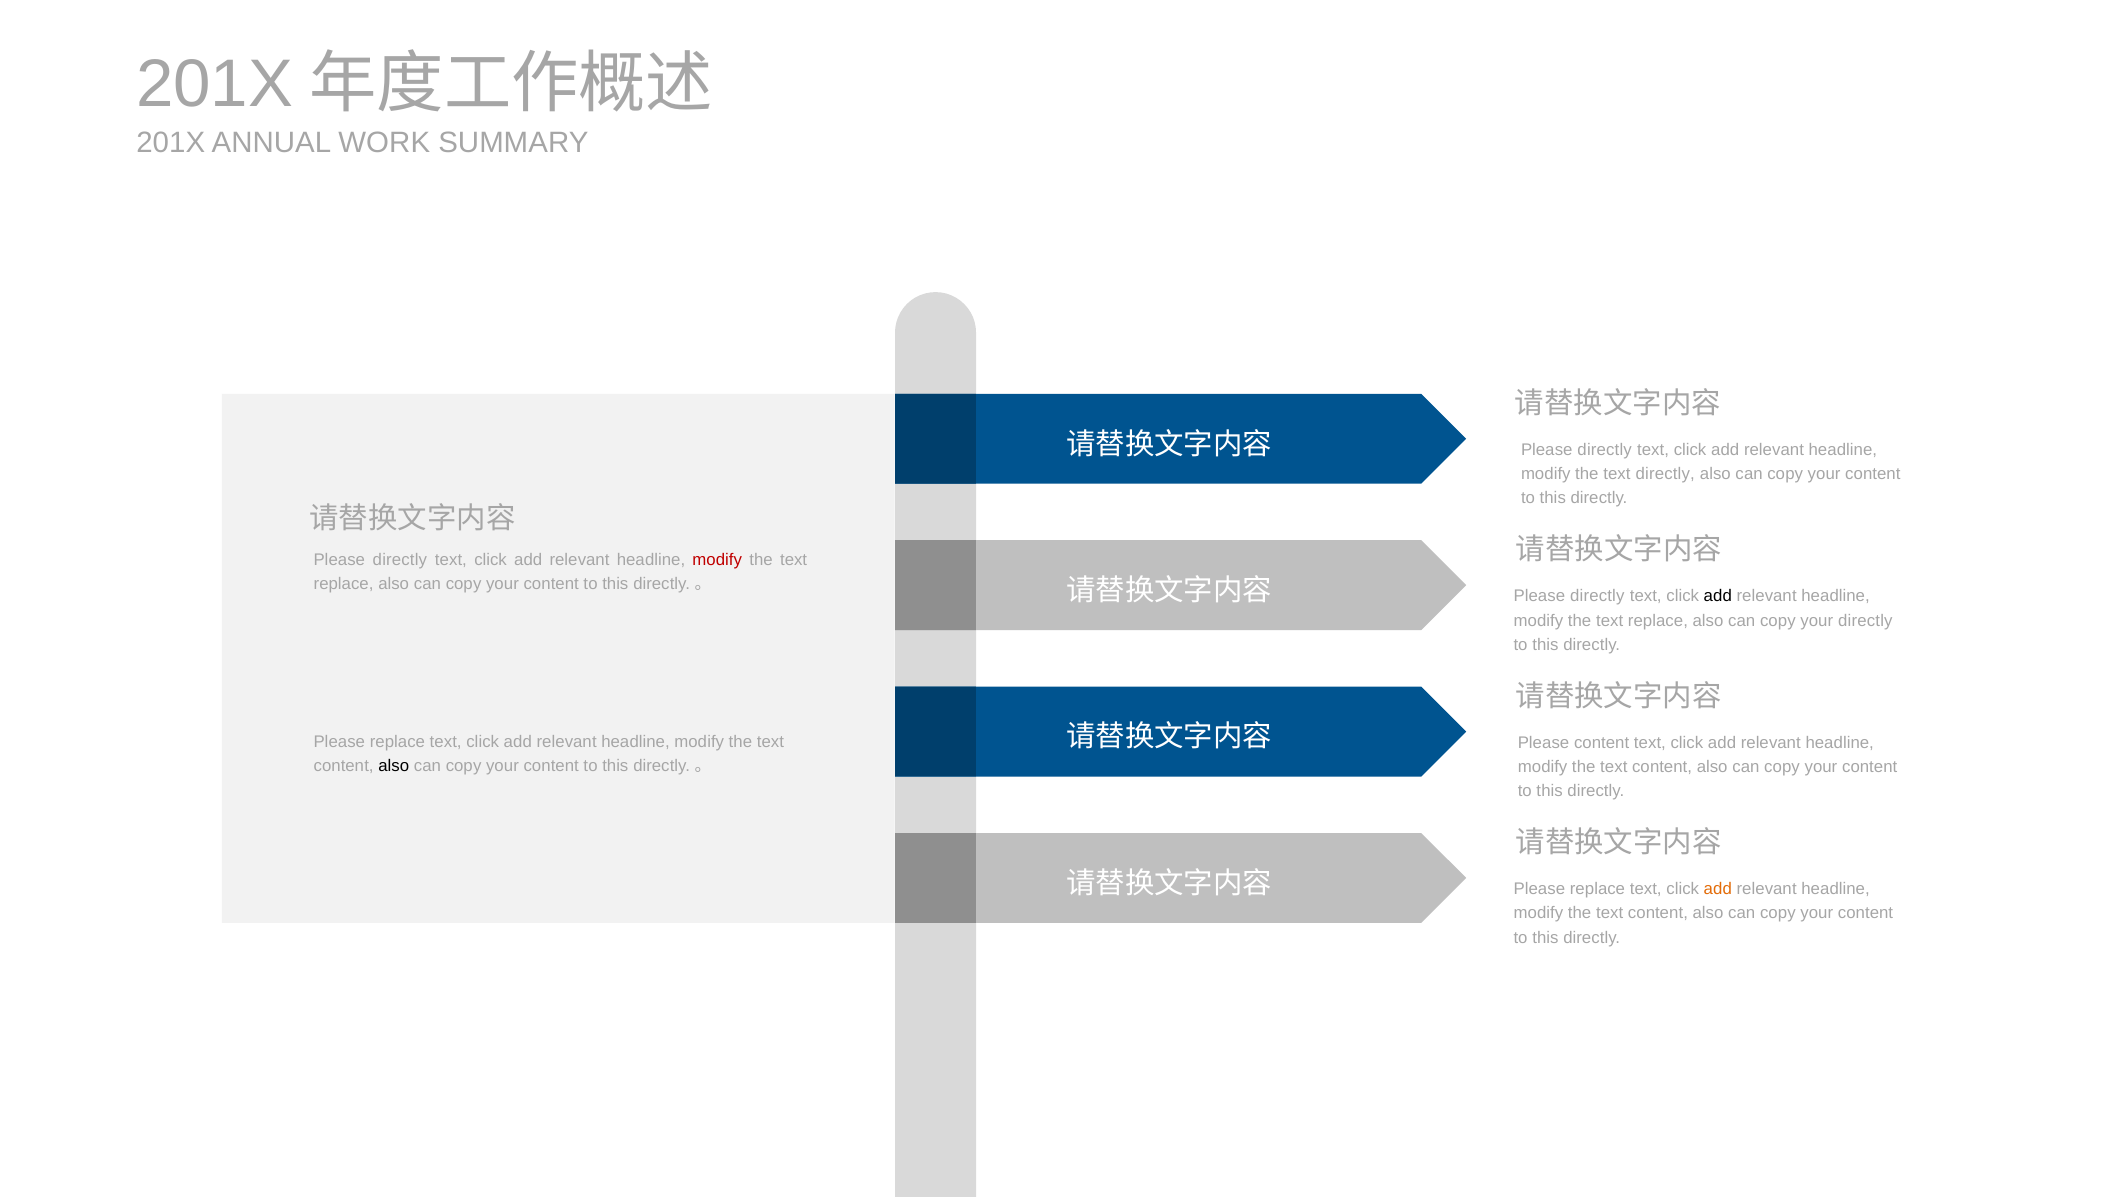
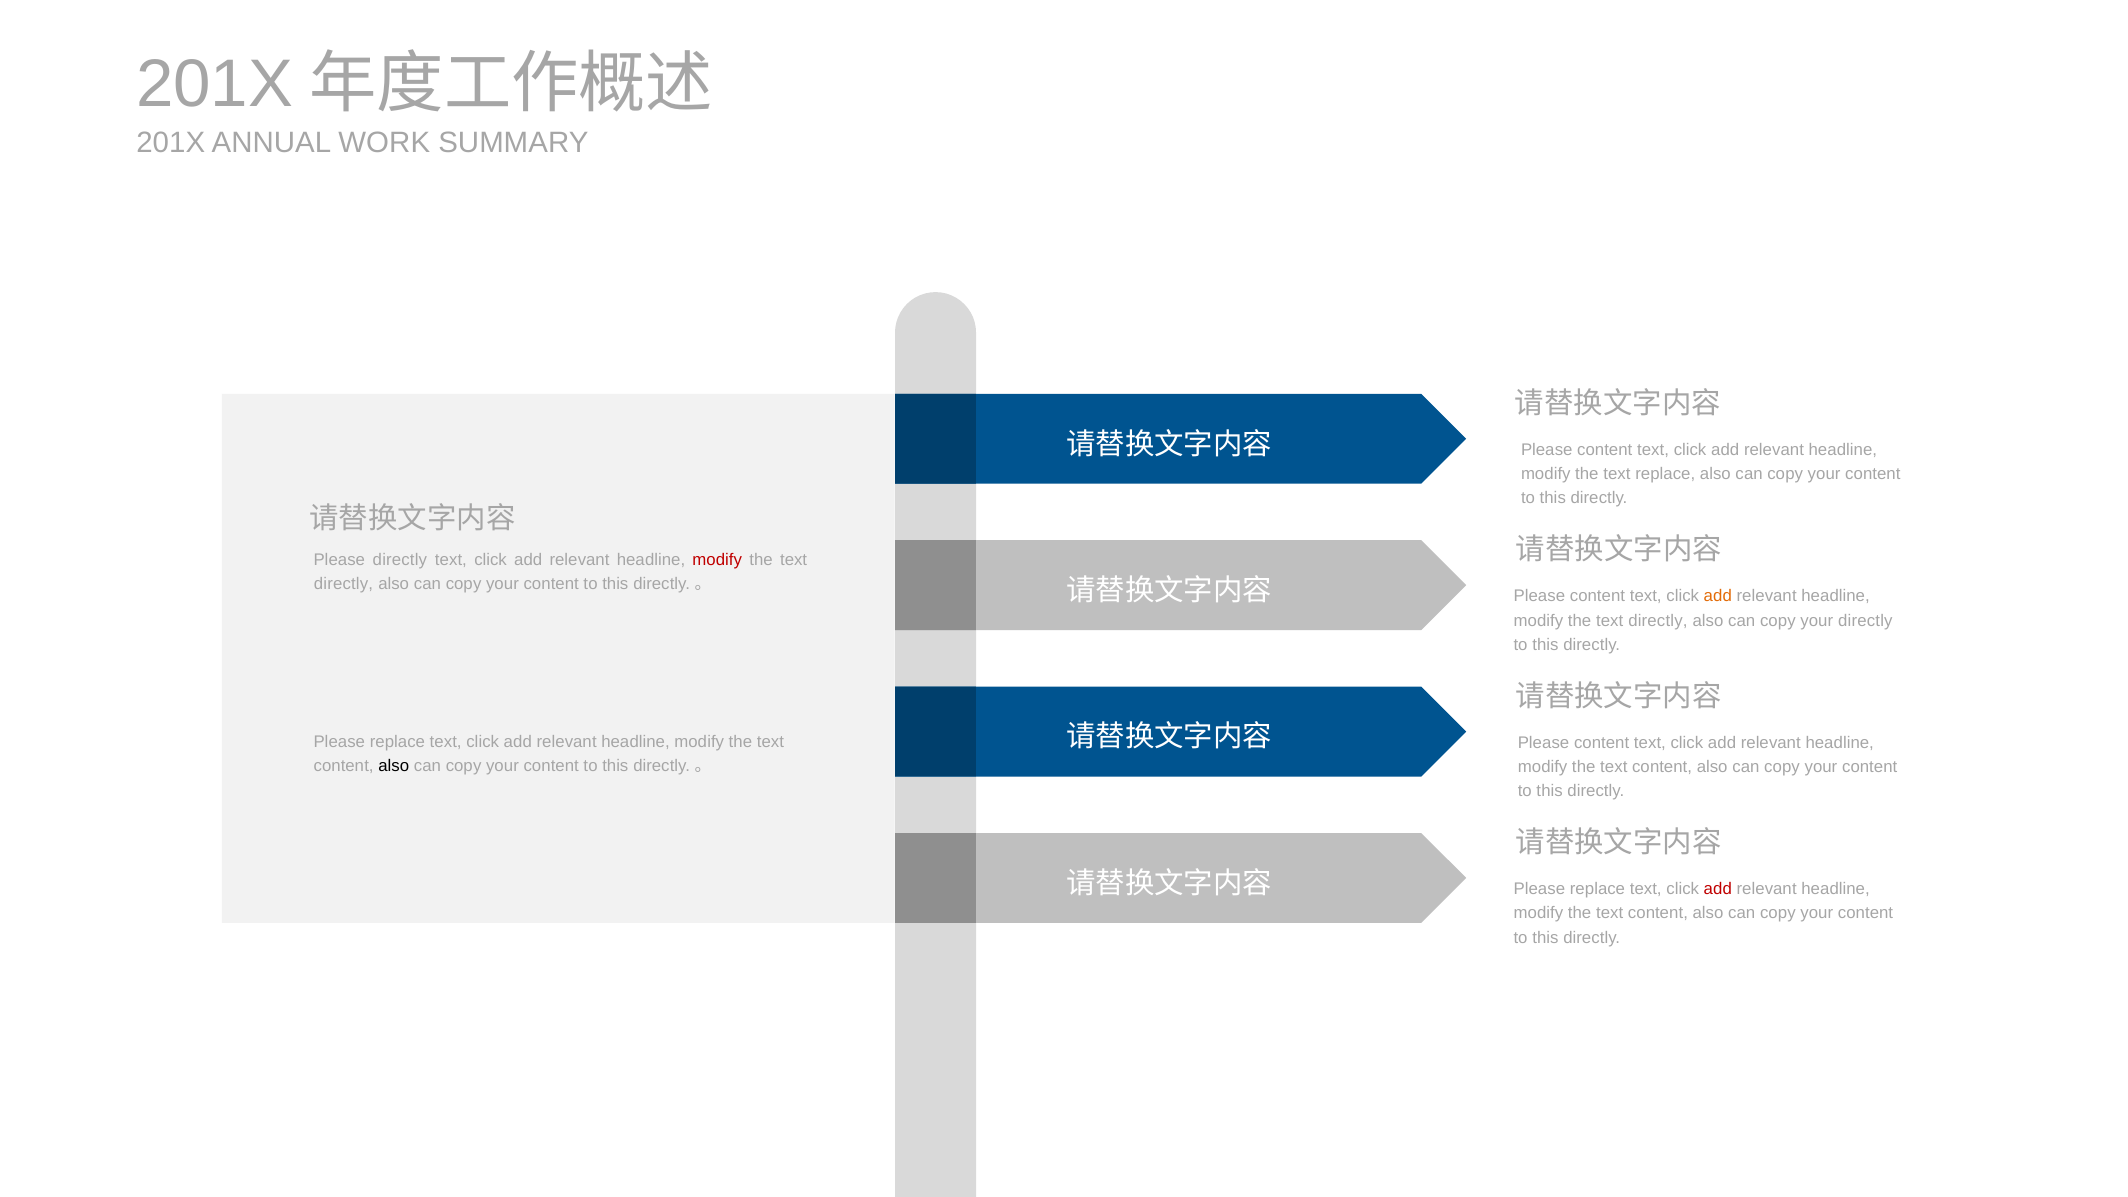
directly: directly -> content (1605, 450)
text directly: directly -> replace (1665, 474)
replace: replace -> directly (343, 584)
directly: directly -> content (1597, 596)
add colour: black -> orange (1718, 596)
replace: replace -> directly (1658, 621)
add colour: orange -> red (1718, 889)
